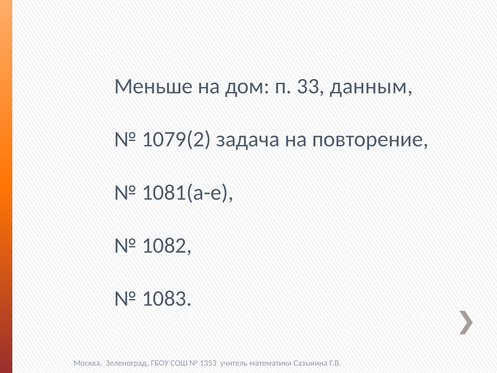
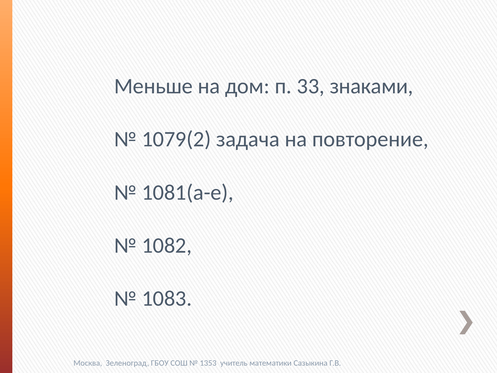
данным: данным -> знаками (372, 86)
